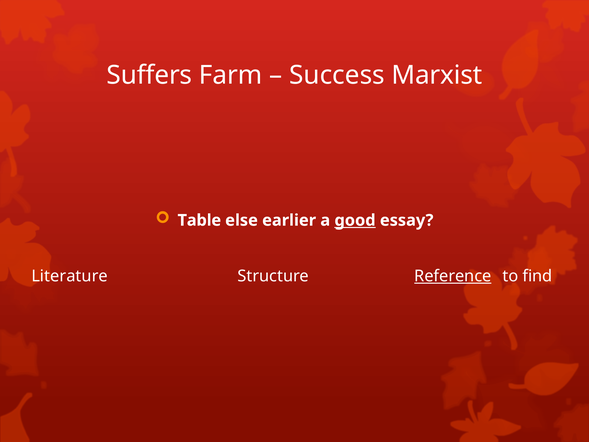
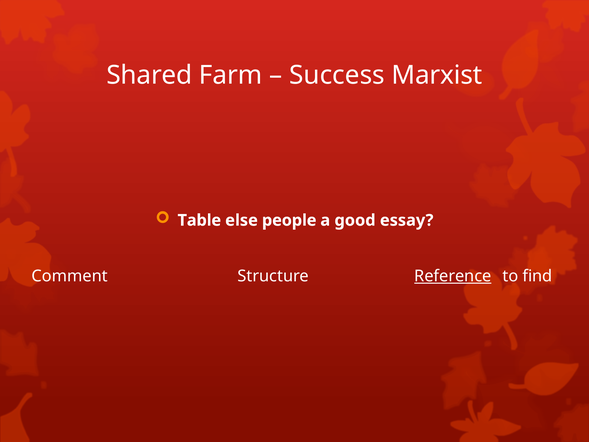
Suffers: Suffers -> Shared (149, 75)
earlier: earlier -> people (289, 220)
good underline: present -> none (355, 220)
Literature: Literature -> Comment (70, 276)
